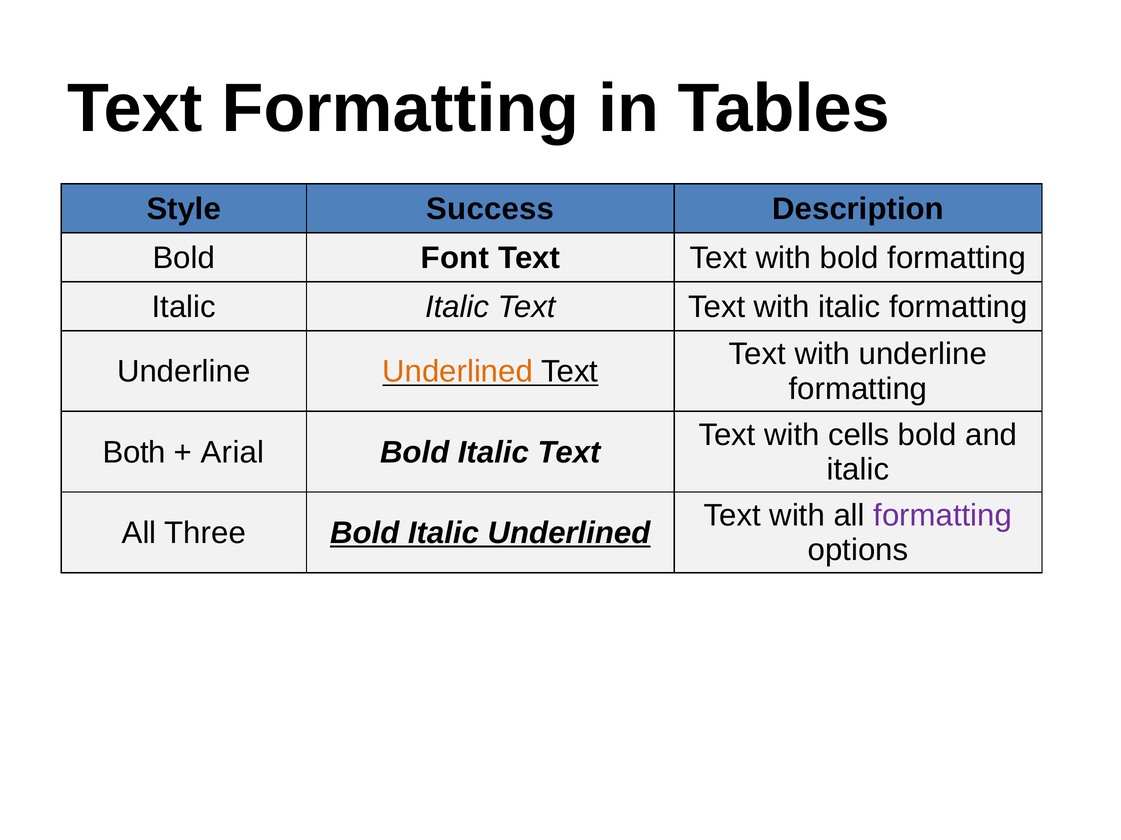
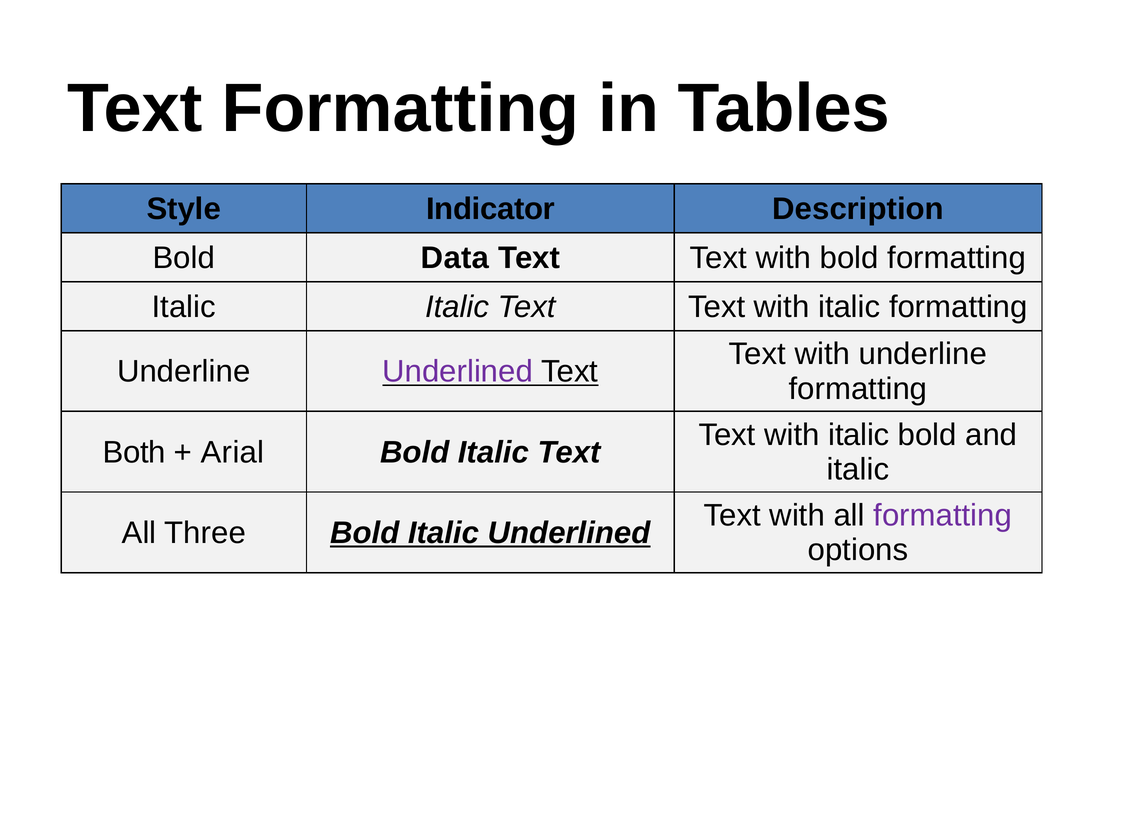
Success: Success -> Indicator (491, 209)
Font: Font -> Data (455, 258)
Underlined colour: orange -> purple (458, 372)
cells: cells -> italic (859, 435)
